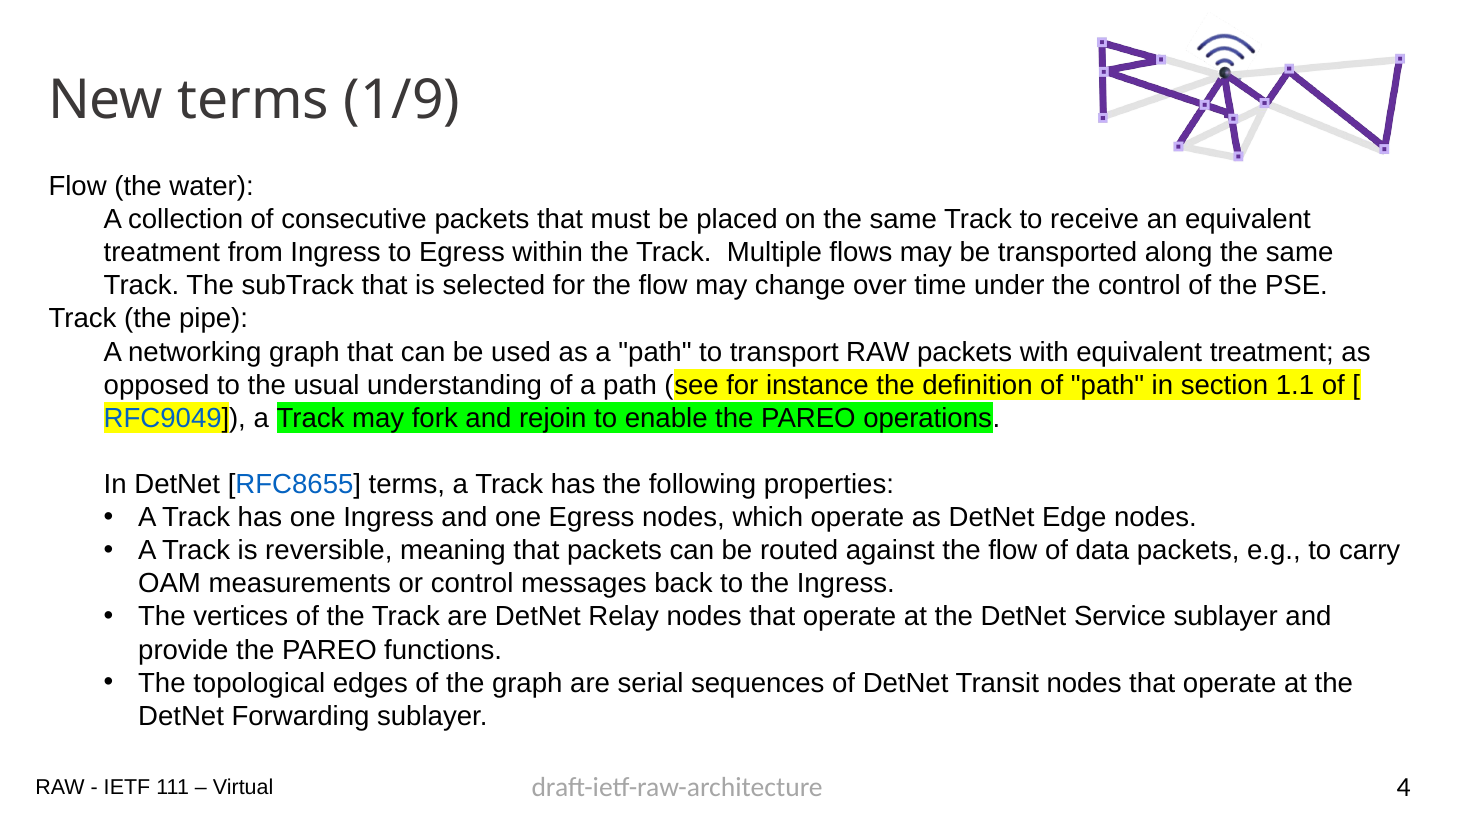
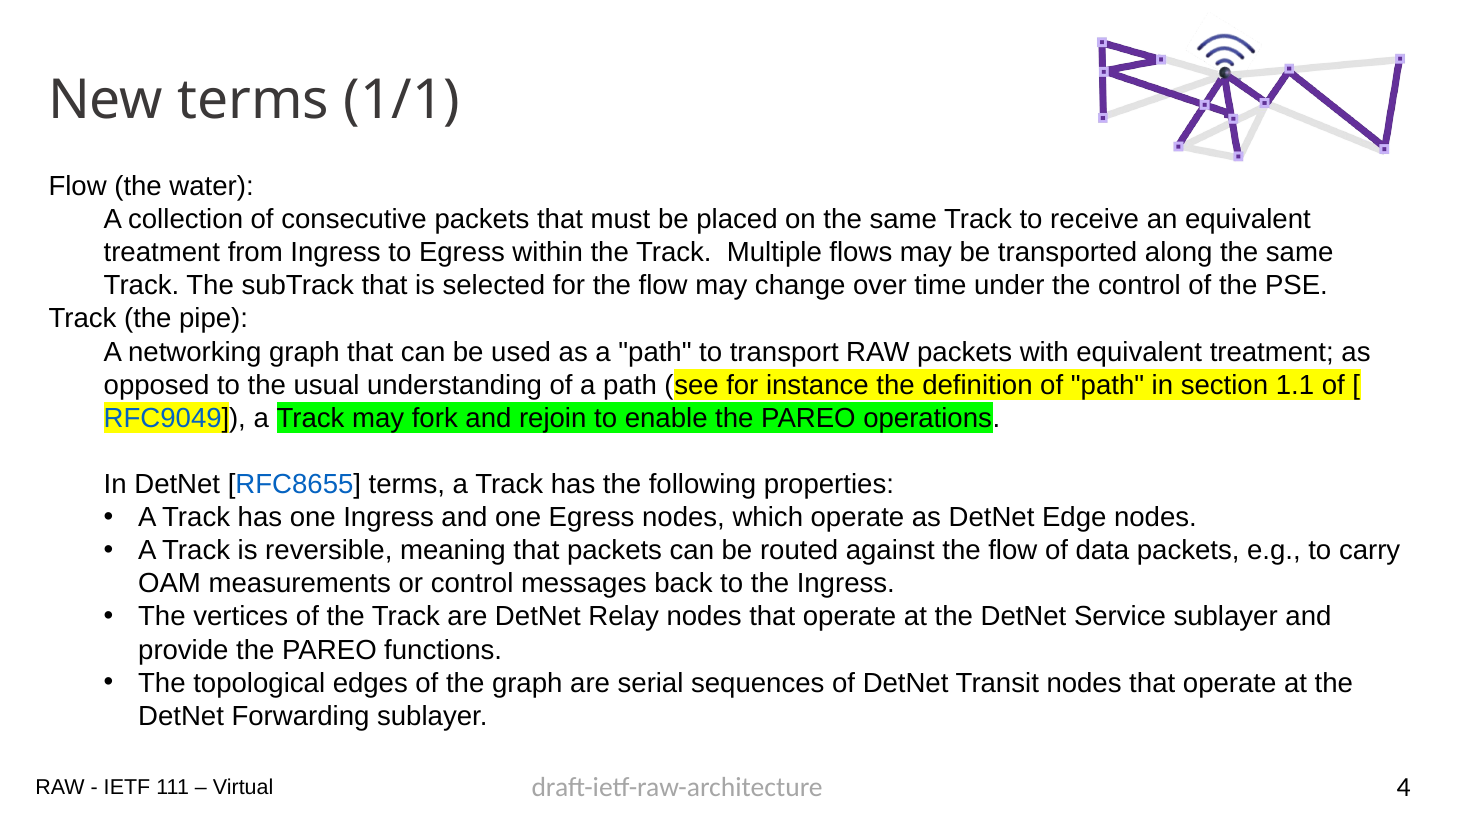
1/9: 1/9 -> 1/1 (402, 100)
